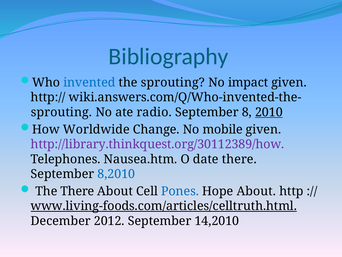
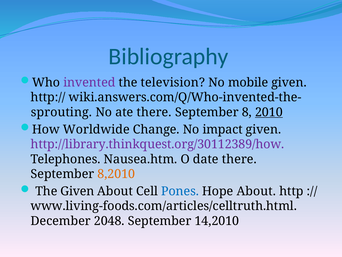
invented colour: blue -> purple (89, 82)
the sprouting: sprouting -> television (173, 82)
impact: impact -> mobile (248, 82)
ate radio: radio -> there (154, 112)
mobile: mobile -> impact (223, 129)
8,2010 colour: blue -> orange (116, 174)
The There: There -> Given (77, 191)
www.living-foods.com/articles/celltruth.html underline: present -> none (164, 206)
2012: 2012 -> 2048 (109, 221)
